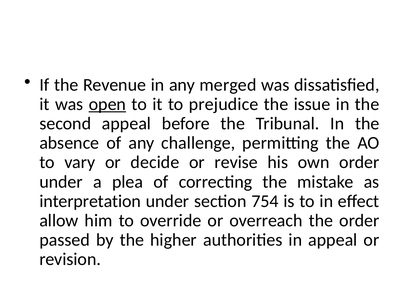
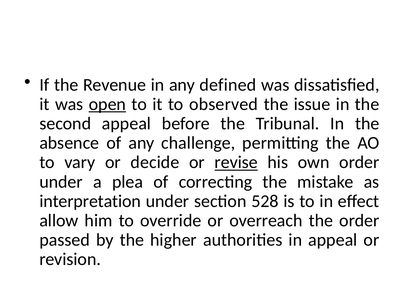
merged: merged -> defined (228, 85)
prejudice: prejudice -> observed (224, 104)
revise underline: none -> present (236, 162)
754: 754 -> 528 (265, 201)
